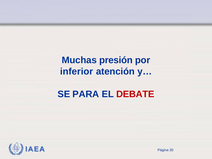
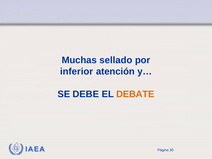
presión: presión -> sellado (116, 60)
PARA: PARA -> DEBE (86, 94)
DEBATE colour: red -> orange (135, 94)
